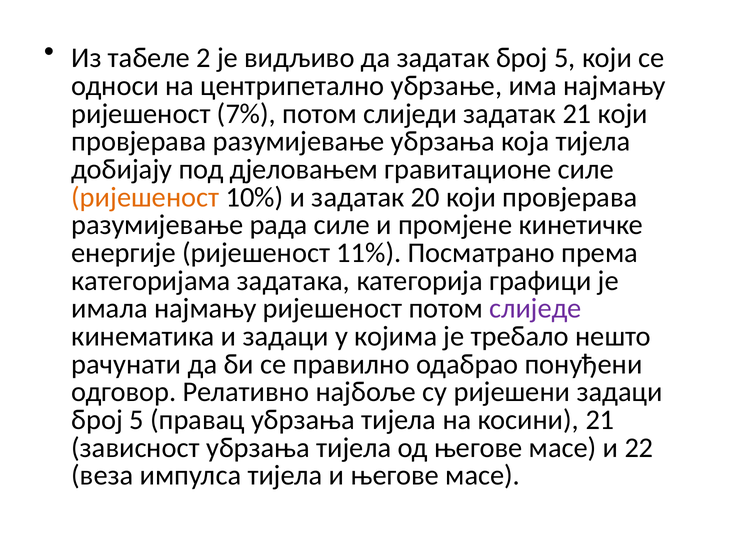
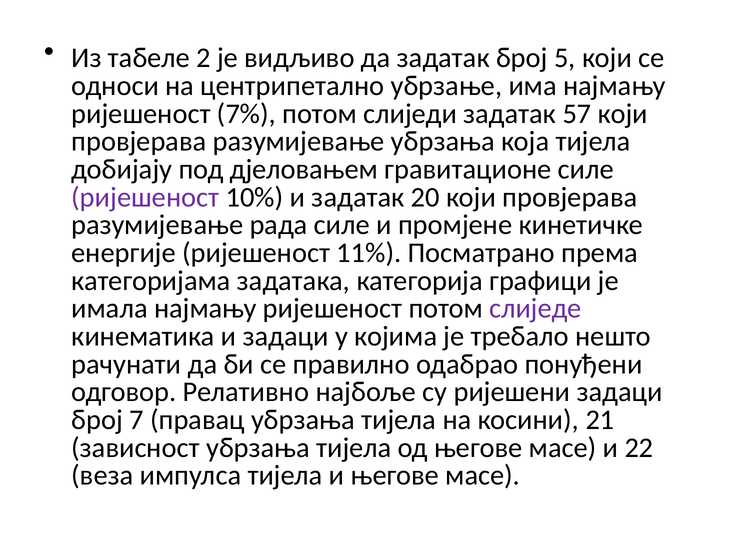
задатак 21: 21 -> 57 (577, 114)
ријешеност colour: orange -> purple (145, 197)
5: 5 -> 7 (136, 420)
